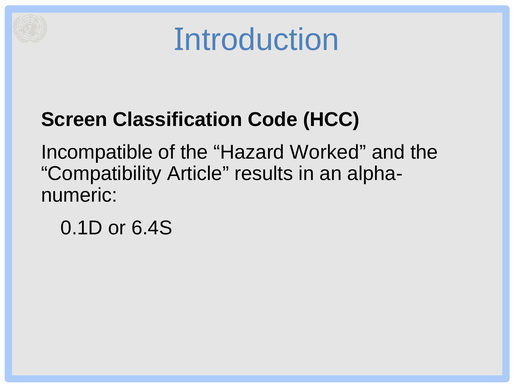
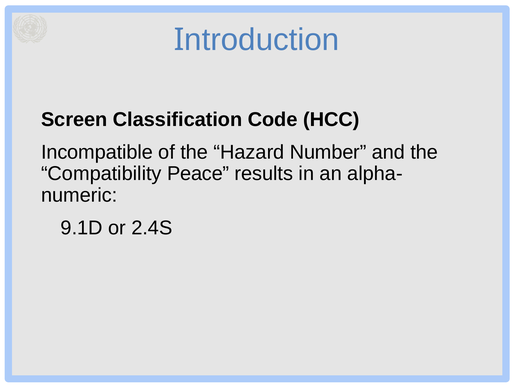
Worked: Worked -> Number (328, 152)
Article: Article -> Peace (198, 174)
0.1D: 0.1D -> 9.1D (82, 228)
6.4S: 6.4S -> 2.4S (152, 228)
